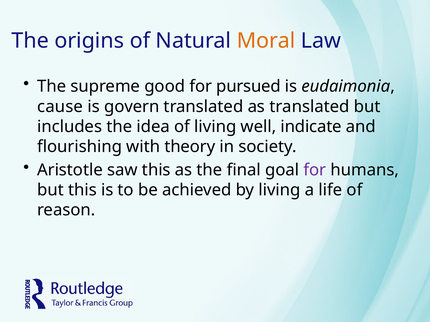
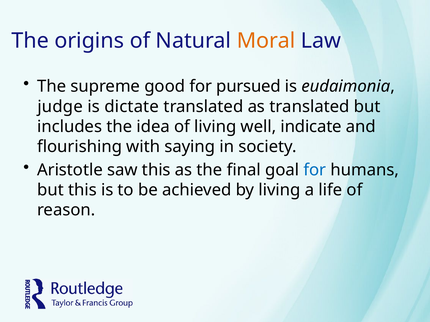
cause: cause -> judge (60, 107)
govern: govern -> dictate (132, 107)
theory: theory -> saying (190, 147)
for colour: purple -> blue (315, 170)
